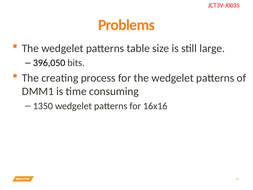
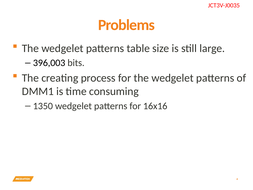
396,050: 396,050 -> 396,003 (49, 63)
